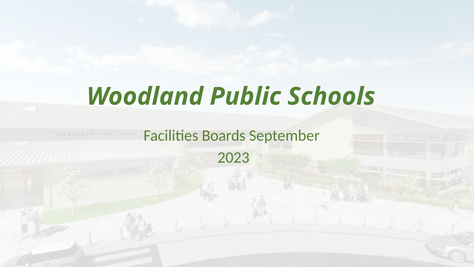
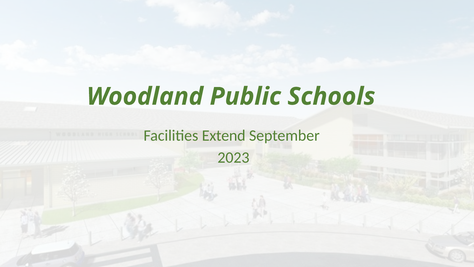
Boards: Boards -> Extend (224, 135)
